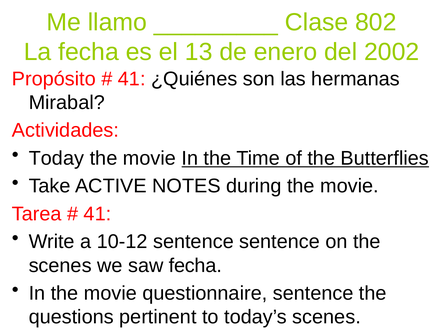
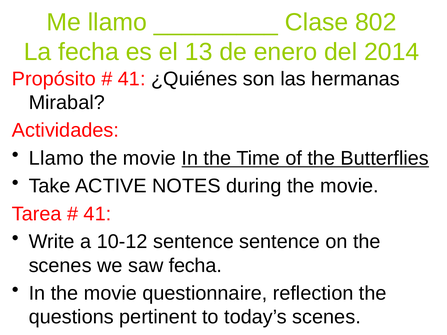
2002: 2002 -> 2014 (392, 52)
Today: Today -> Llamo (56, 158)
questionnaire sentence: sentence -> reflection (313, 293)
